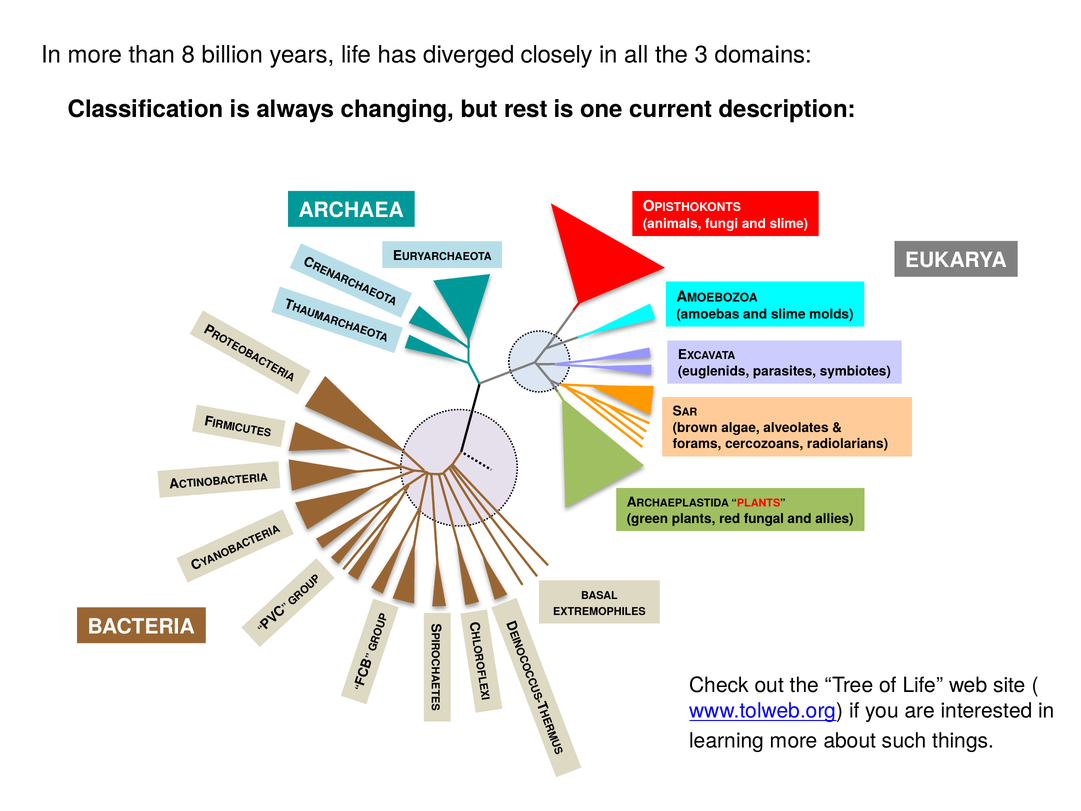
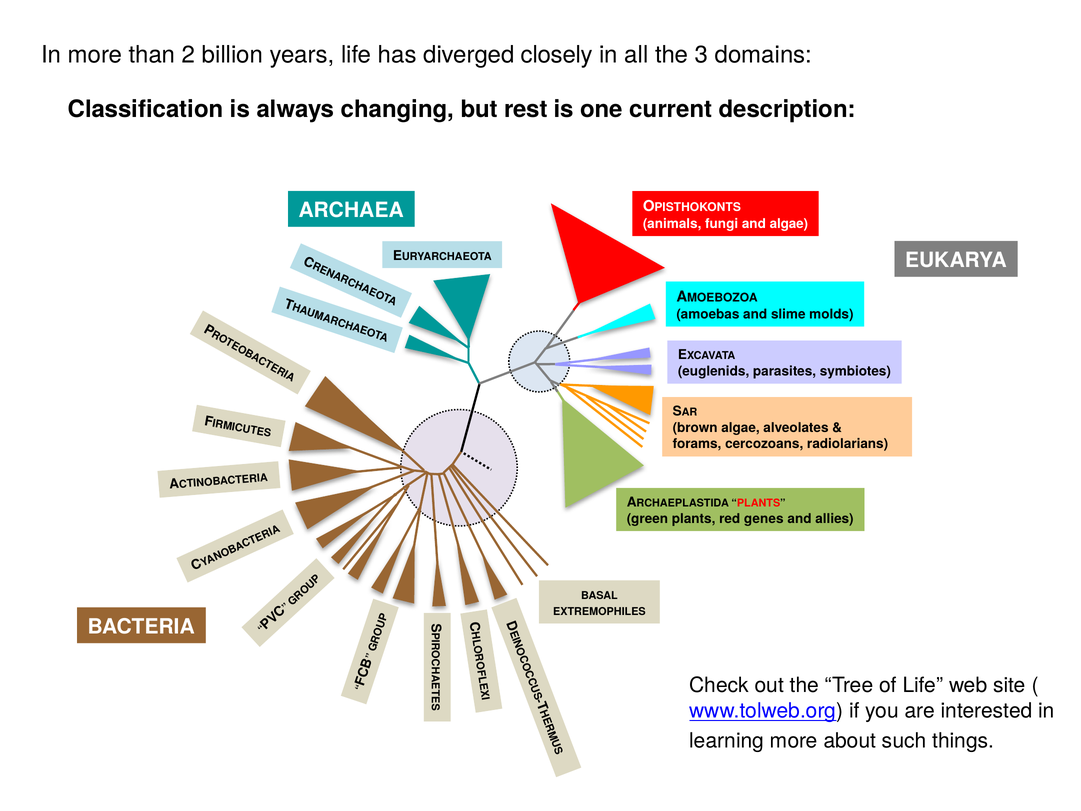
8: 8 -> 2 (189, 55)
fungi and slime: slime -> algae (789, 223)
fungal: fungal -> genes (764, 518)
